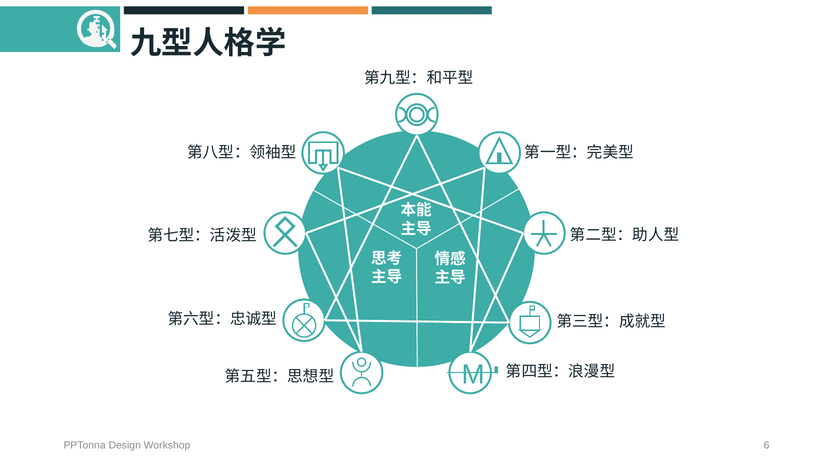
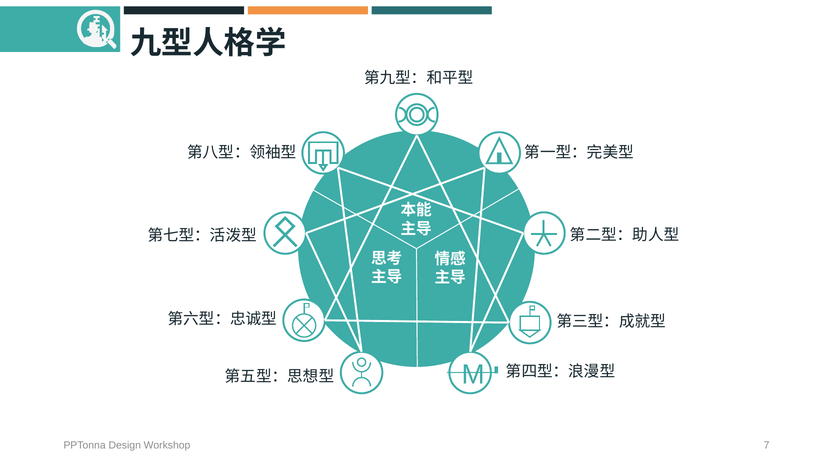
6: 6 -> 7 (767, 446)
